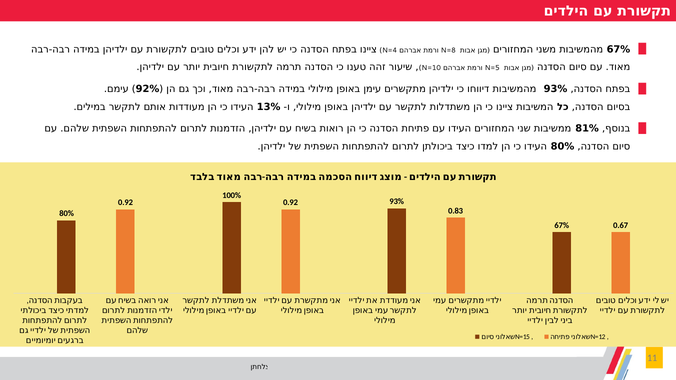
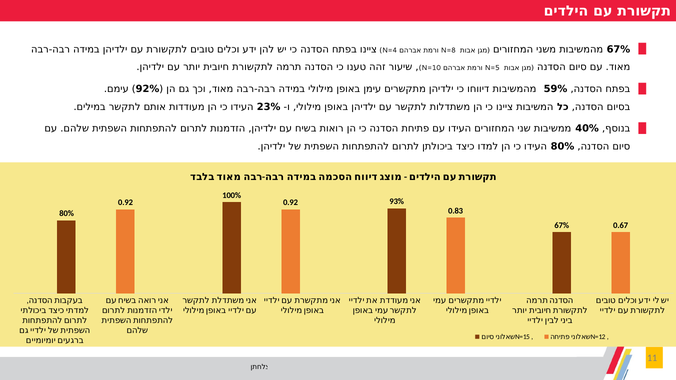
93%: 93% -> 59% (555, 89)
13%: 13% -> 23% (269, 107)
81%: 81% -> 40% (587, 129)
